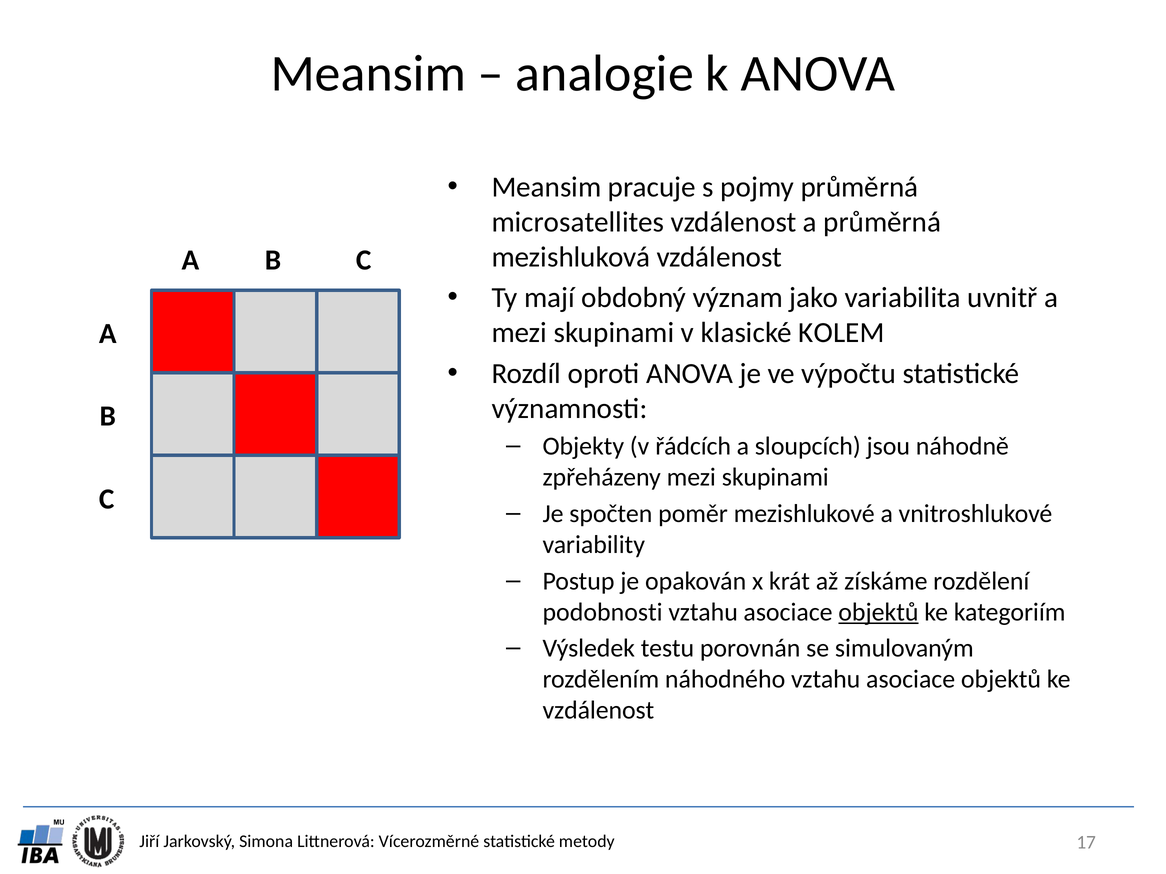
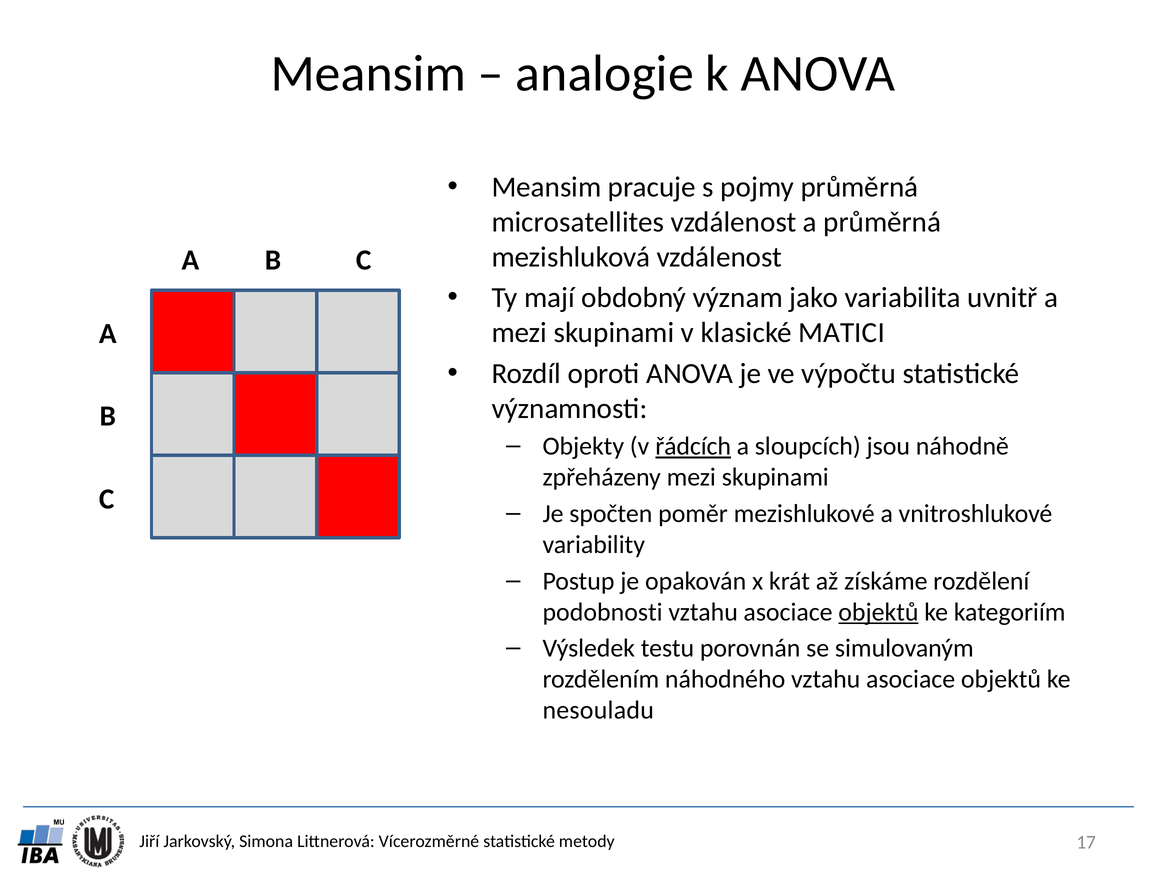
KOLEM: KOLEM -> MATICI (842, 333)
řádcích underline: none -> present (693, 447)
vzdálenost: vzdálenost -> nesouladu (598, 711)
